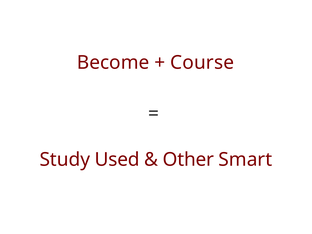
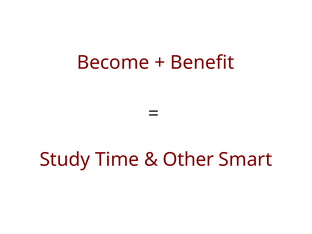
Course: Course -> Benefit (202, 63)
Used: Used -> Time (117, 159)
